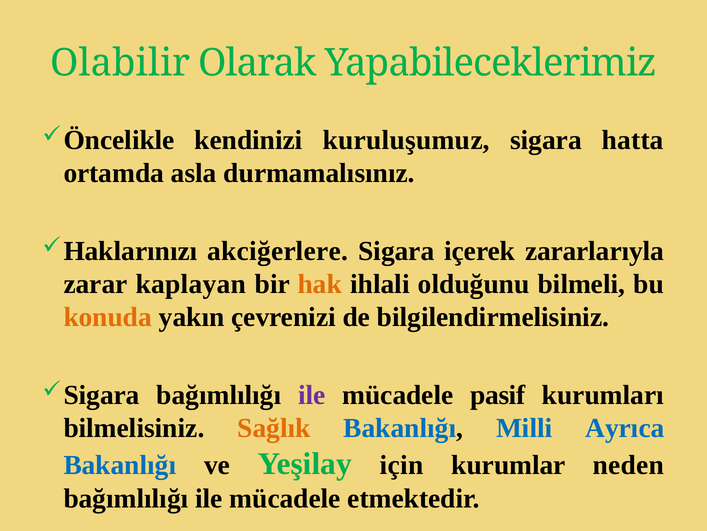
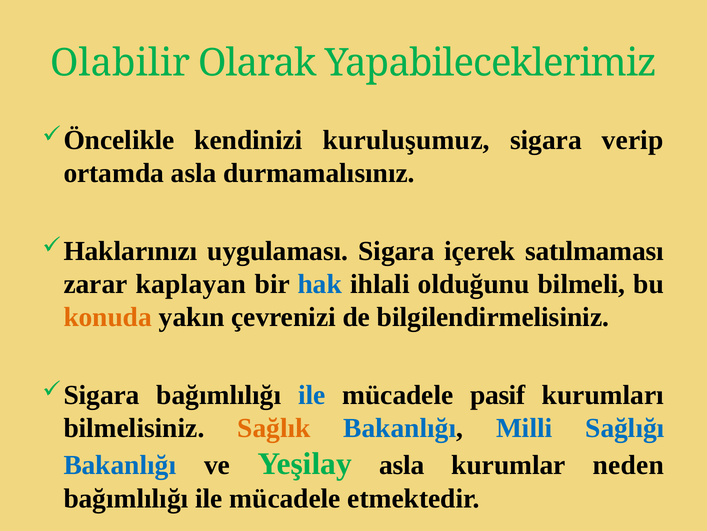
hatta: hatta -> verip (633, 140)
akciğerlere: akciğerlere -> uygulaması (278, 251)
zararlarıyla: zararlarıyla -> satılmaması (595, 251)
hak colour: orange -> blue (320, 284)
ile colour: purple -> blue (312, 394)
Ayrıca: Ayrıca -> Sağlığı (625, 427)
Yeşilay için: için -> asla (402, 464)
